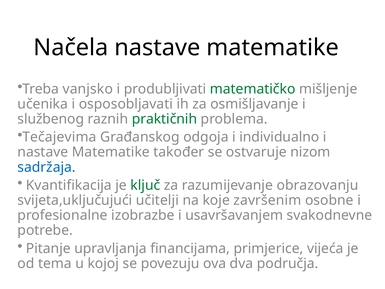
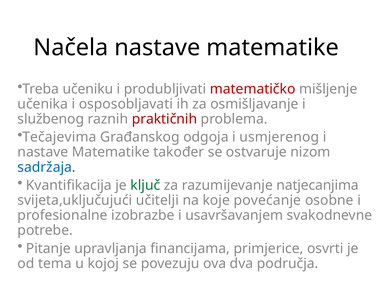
vanjsko: vanjsko -> učeniku (88, 89)
matematičko colour: green -> red (253, 89)
praktičnih colour: green -> red (164, 119)
individualno: individualno -> usmjerenog (279, 137)
obrazovanju: obrazovanju -> natjecanjima (318, 185)
završenim: završenim -> povećanje (267, 200)
vijeća: vijeća -> osvrti (325, 248)
